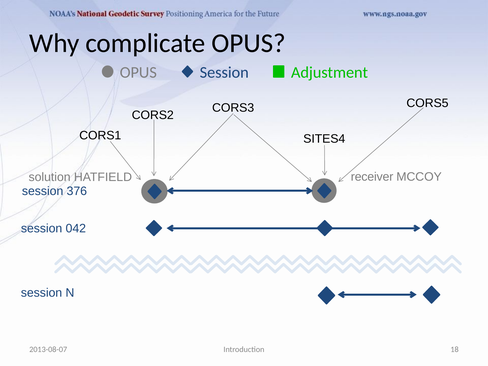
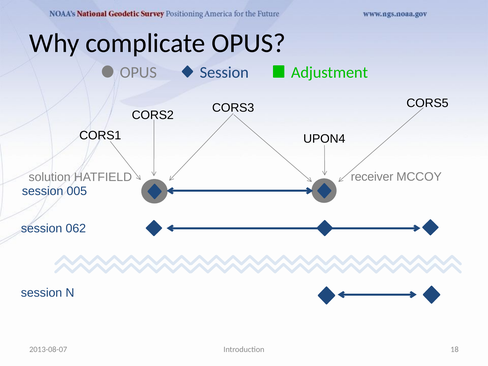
SITES4: SITES4 -> UPON4 (324, 139)
376: 376 -> 005 (77, 191)
042: 042 -> 062 (76, 228)
